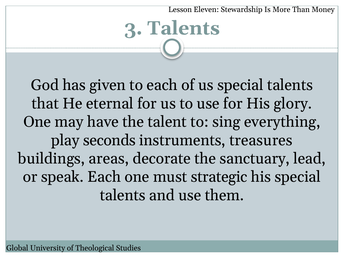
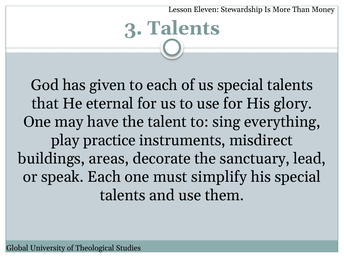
seconds: seconds -> practice (109, 140)
treasures: treasures -> misdirect (261, 140)
strategic: strategic -> simplify (219, 177)
